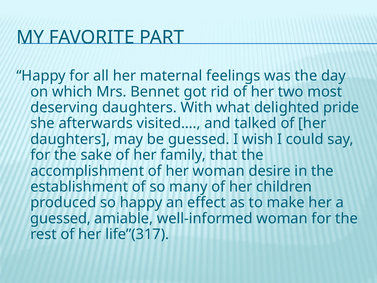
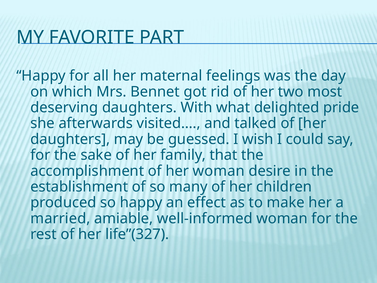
guessed: guessed -> married (60, 218)
life”(317: life”(317 -> life”(327 (137, 234)
